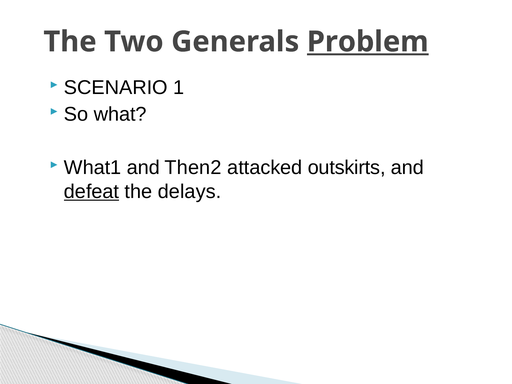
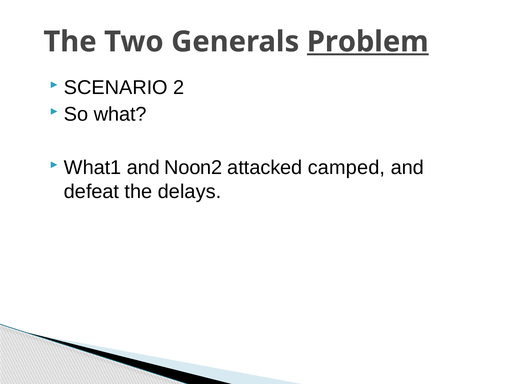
1: 1 -> 2 (179, 88)
Then2: Then2 -> Noon2 (193, 168)
outskirts: outskirts -> camped (346, 168)
defeat underline: present -> none (92, 192)
